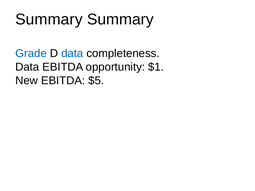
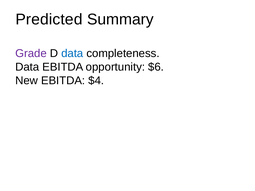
Summary: Summary -> Predicted (49, 19)
Grade colour: blue -> purple (31, 53)
$1: $1 -> $6 (156, 67)
$5: $5 -> $4 (96, 81)
